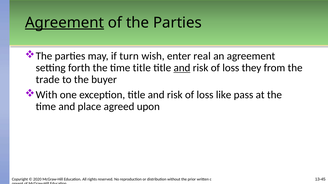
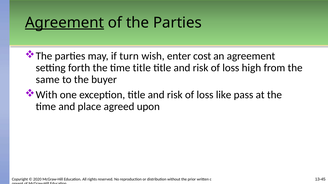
real: real -> cost (202, 56)
and underline: present -> none (182, 68)
they: they -> high (251, 68)
trade: trade -> same (48, 80)
